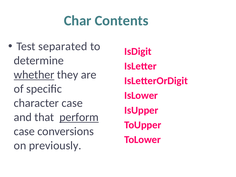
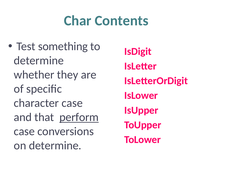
separated: separated -> something (63, 46)
whether underline: present -> none (34, 75)
on previously: previously -> determine (55, 146)
